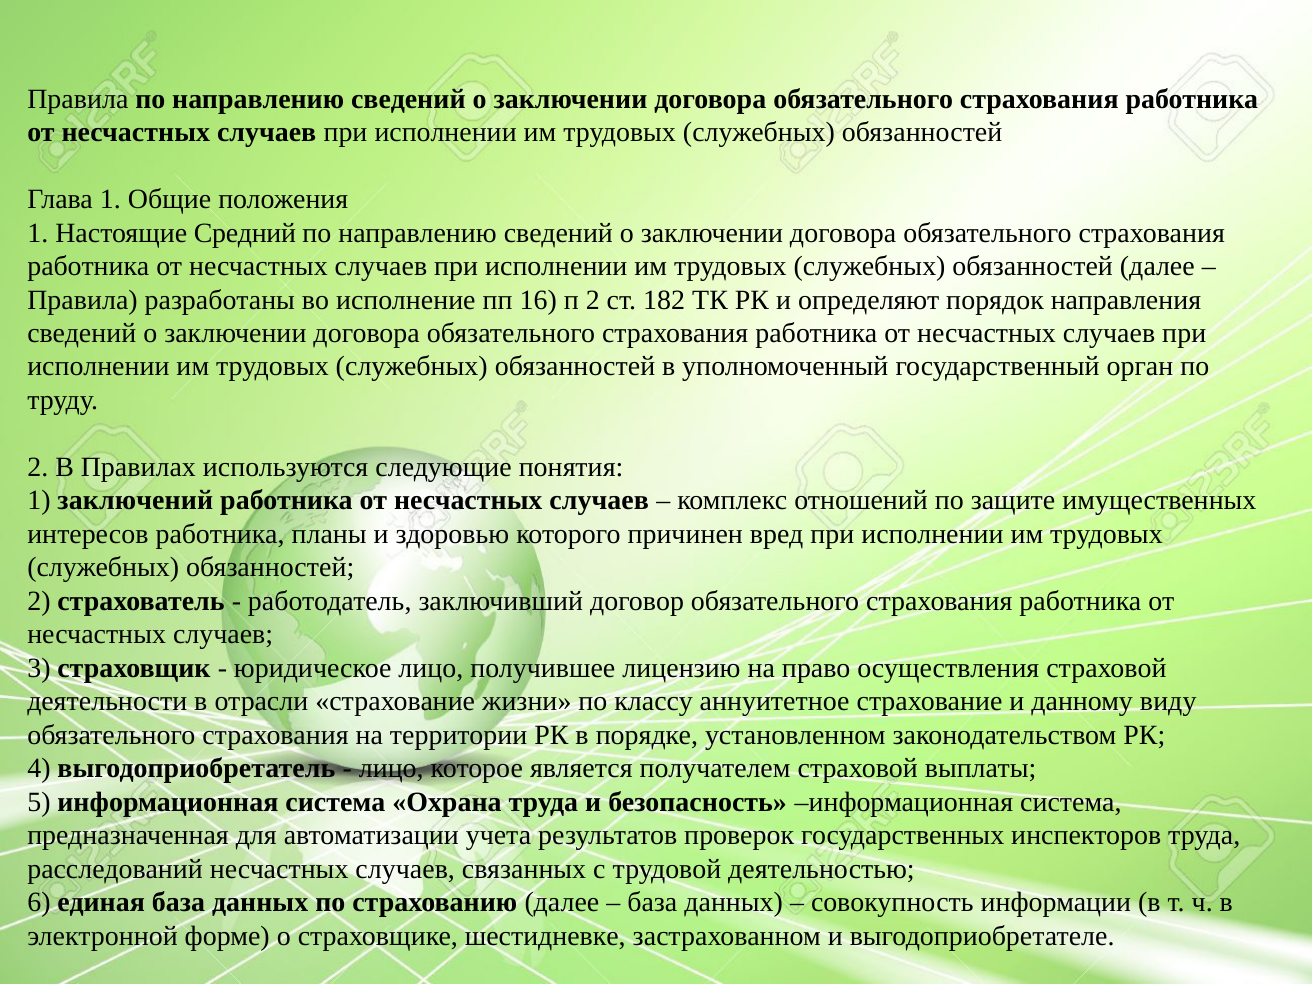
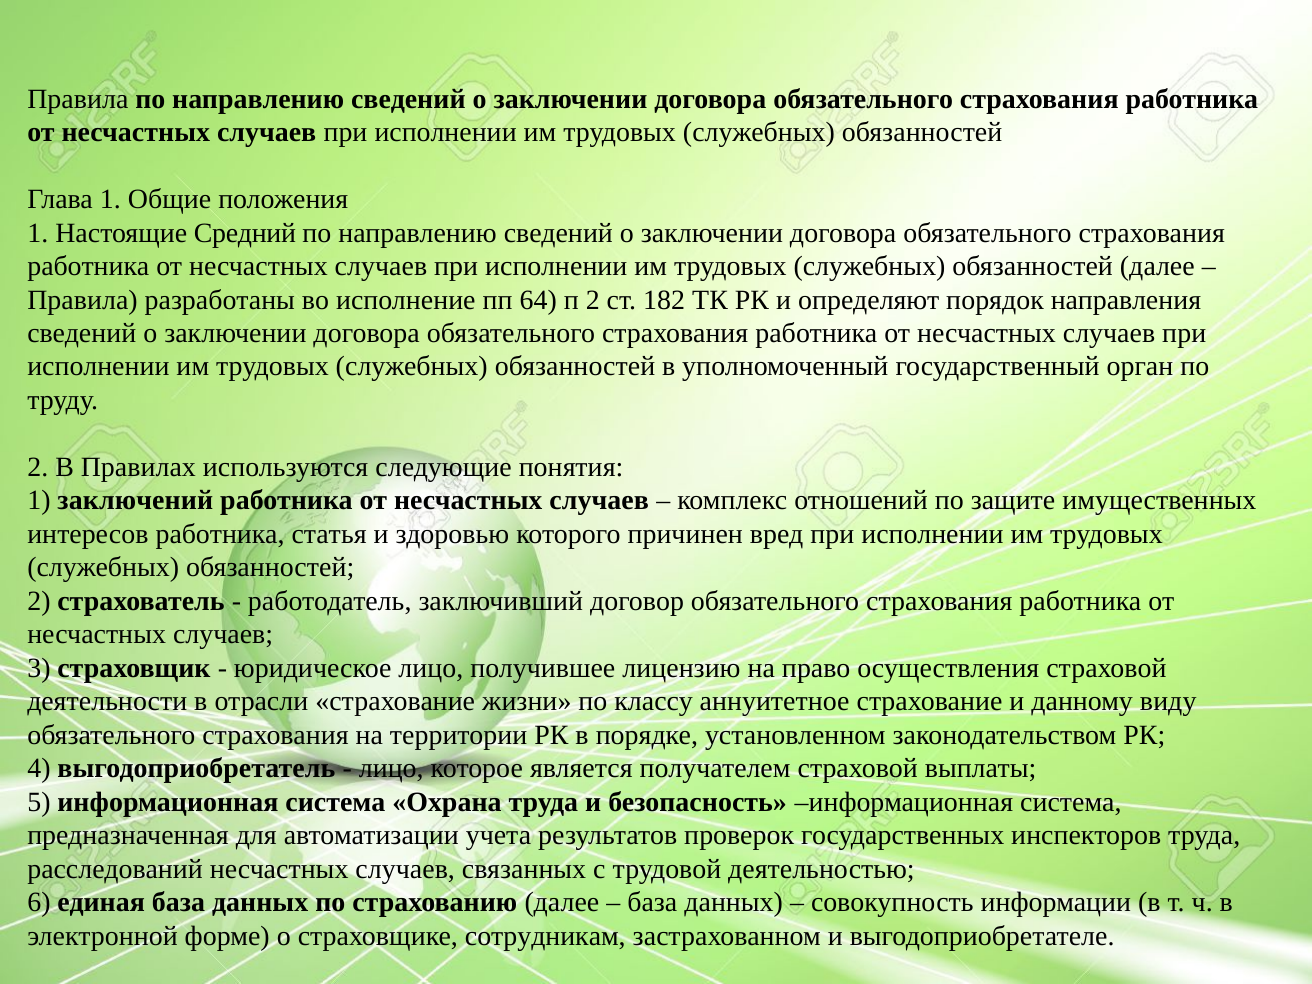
16: 16 -> 64 (538, 300)
планы: планы -> статья (329, 534)
шестидневке: шестидневке -> сотрудникам (545, 936)
